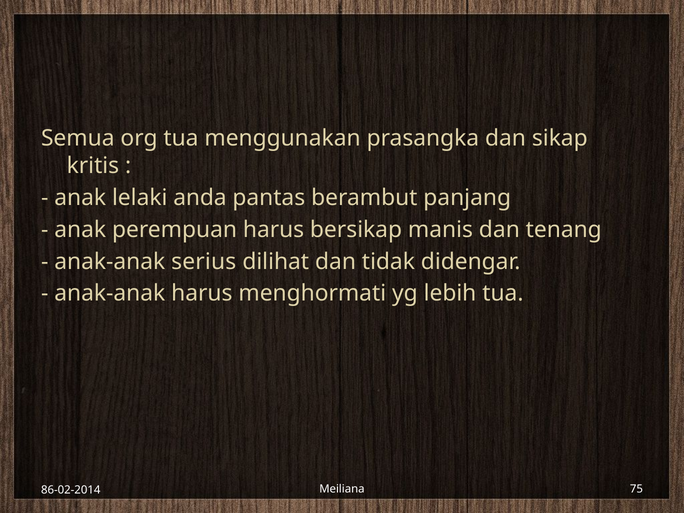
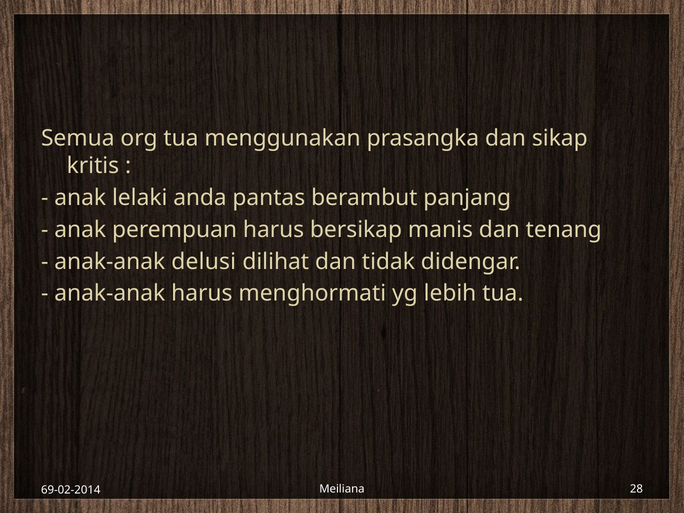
serius: serius -> delusi (204, 261)
75: 75 -> 28 (636, 489)
86-02-2014: 86-02-2014 -> 69-02-2014 (71, 490)
